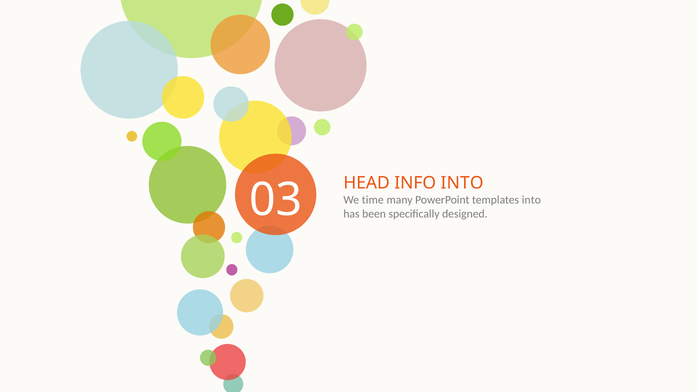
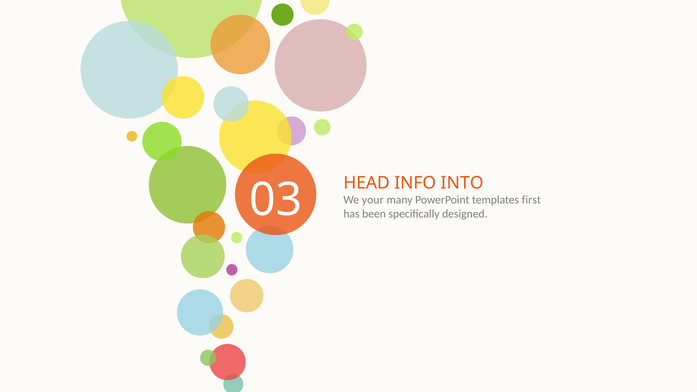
time: time -> your (373, 200)
templates into: into -> first (531, 200)
